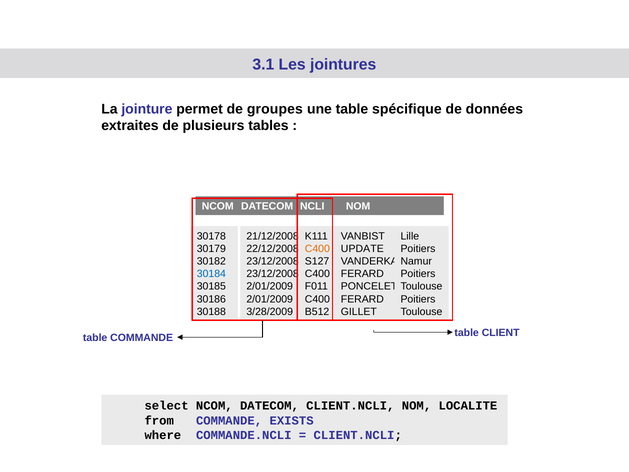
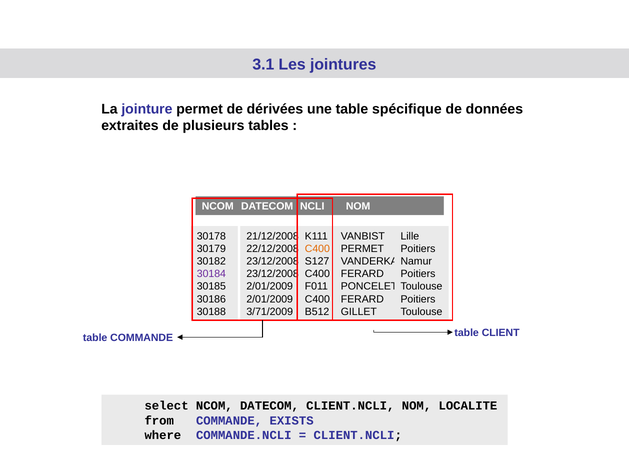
groupes: groupes -> dérivées (275, 109)
UPDATE: UPDATE -> PERMET (362, 249)
30184 colour: blue -> purple (211, 274)
3/28/2009: 3/28/2009 -> 3/71/2009 (270, 312)
